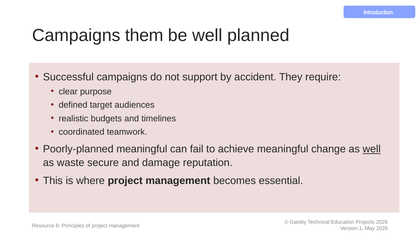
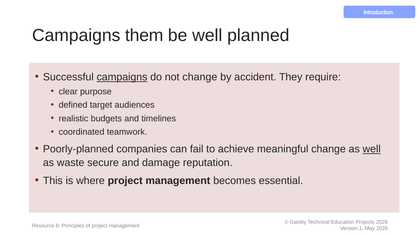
campaigns underline: none -> present (122, 77)
not support: support -> change (200, 77)
Poorly-planned meaningful: meaningful -> companies (142, 149)
